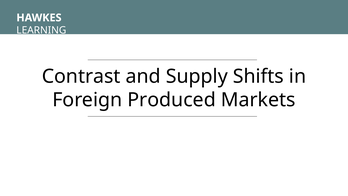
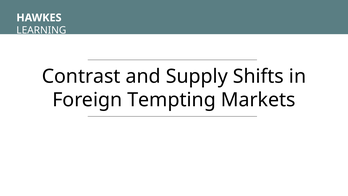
Produced: Produced -> Tempting (172, 100)
